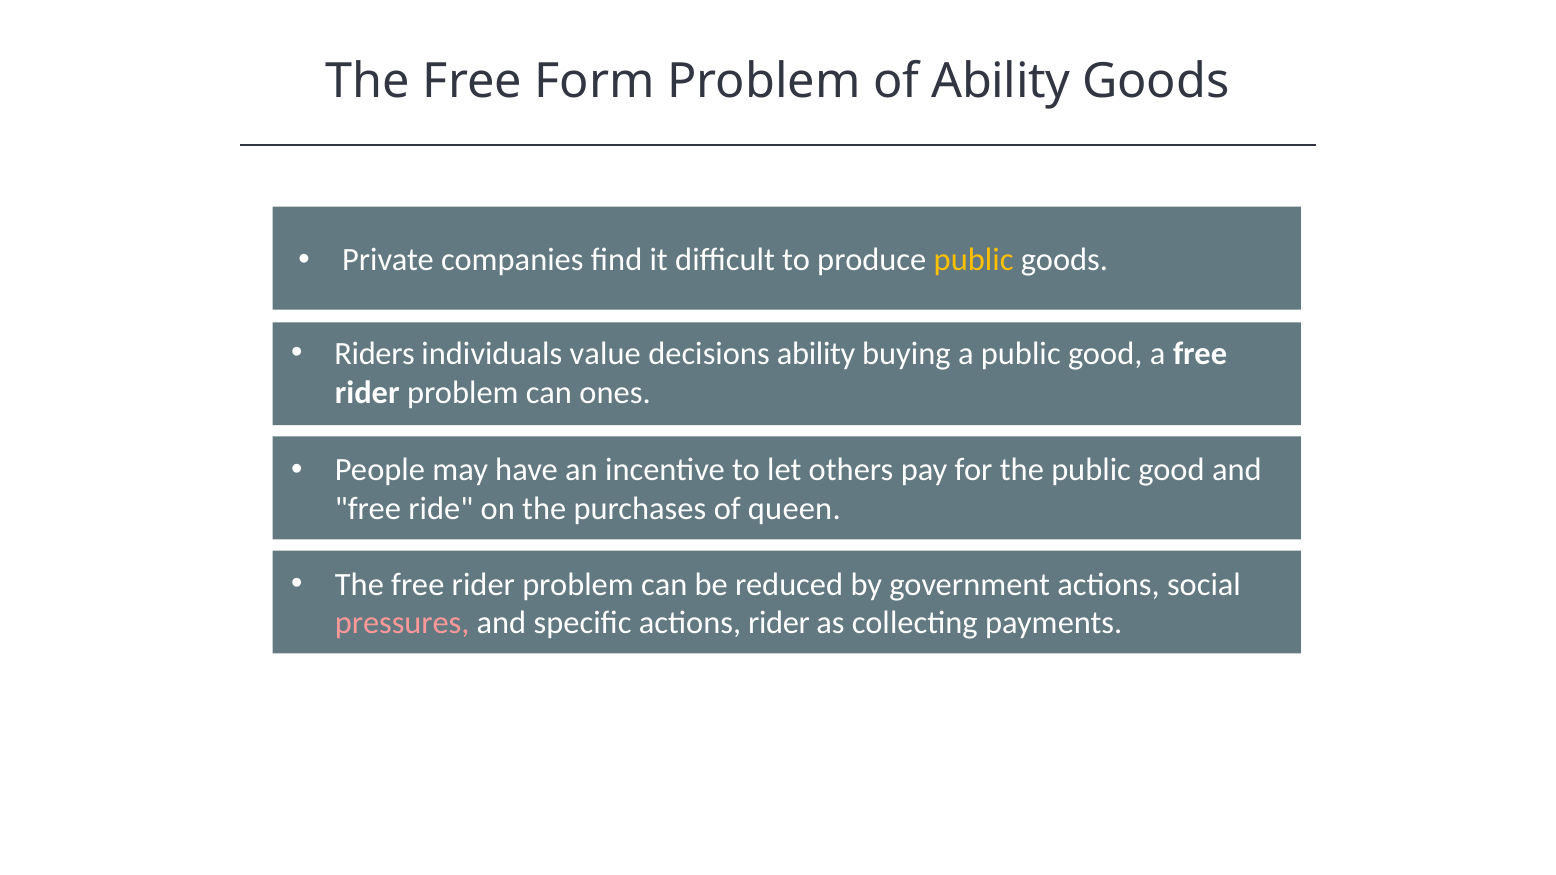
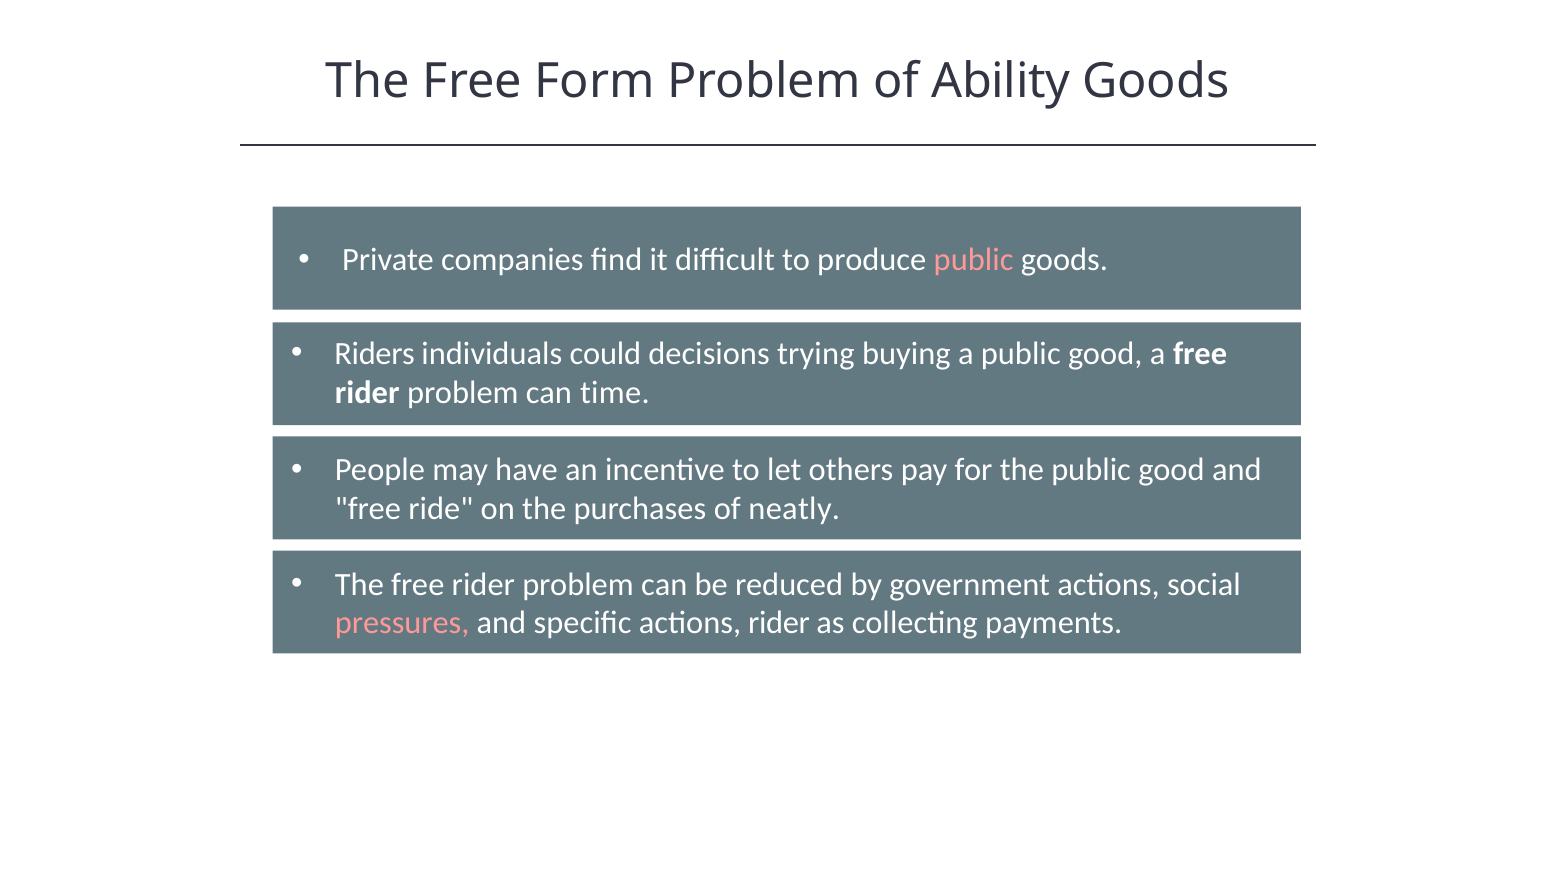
public colour: yellow -> pink (974, 260)
value: value -> could (605, 354)
decisions ability: ability -> trying (816, 354)
ones: ones -> time (615, 393)
queen: queen -> neatly (794, 509)
